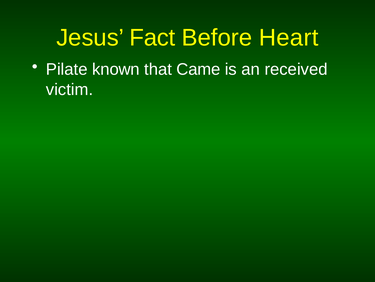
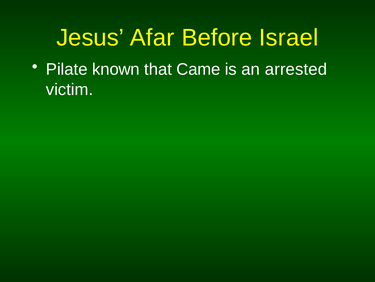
Fact: Fact -> Afar (152, 38)
Heart: Heart -> Israel (289, 38)
received: received -> arrested (296, 69)
